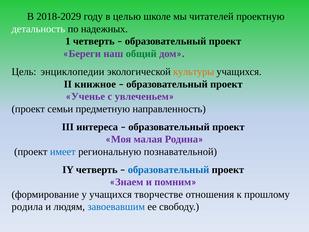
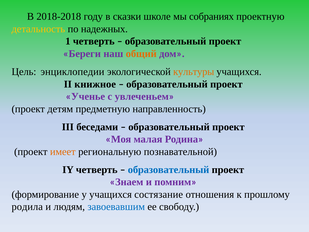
2018-2029: 2018-2029 -> 2018-2018 (59, 17)
целью: целью -> сказки (127, 17)
читателей: читателей -> собраниях (212, 17)
детальность colour: white -> yellow (38, 29)
общий colour: green -> orange (141, 54)
семьи: семьи -> детям (60, 109)
интереса: интереса -> беседами (97, 127)
имеет colour: blue -> orange (63, 151)
творчестве: творчестве -> состязание (159, 194)
